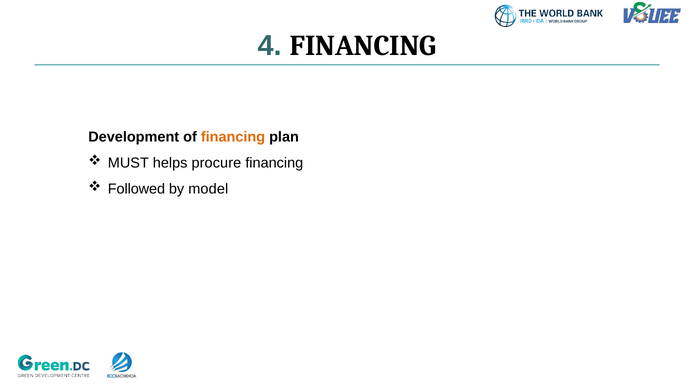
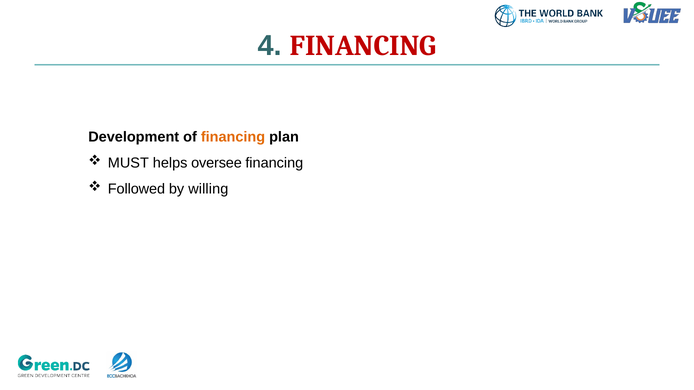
FINANCING colour: black -> red (363, 46)
procure: procure -> oversee (217, 163)
model: model -> willing (208, 189)
